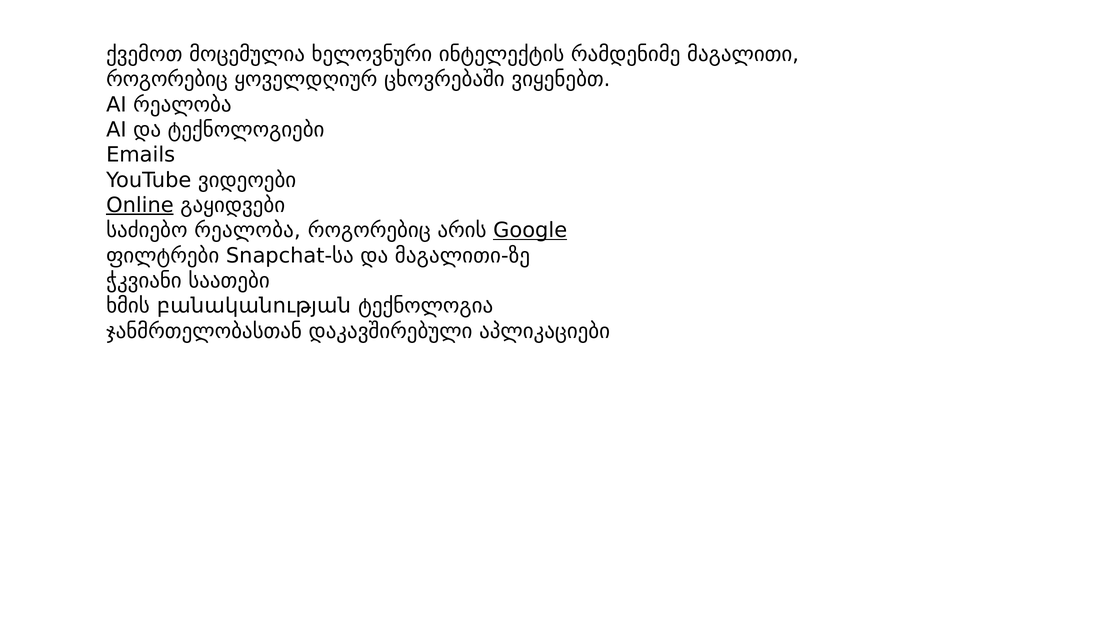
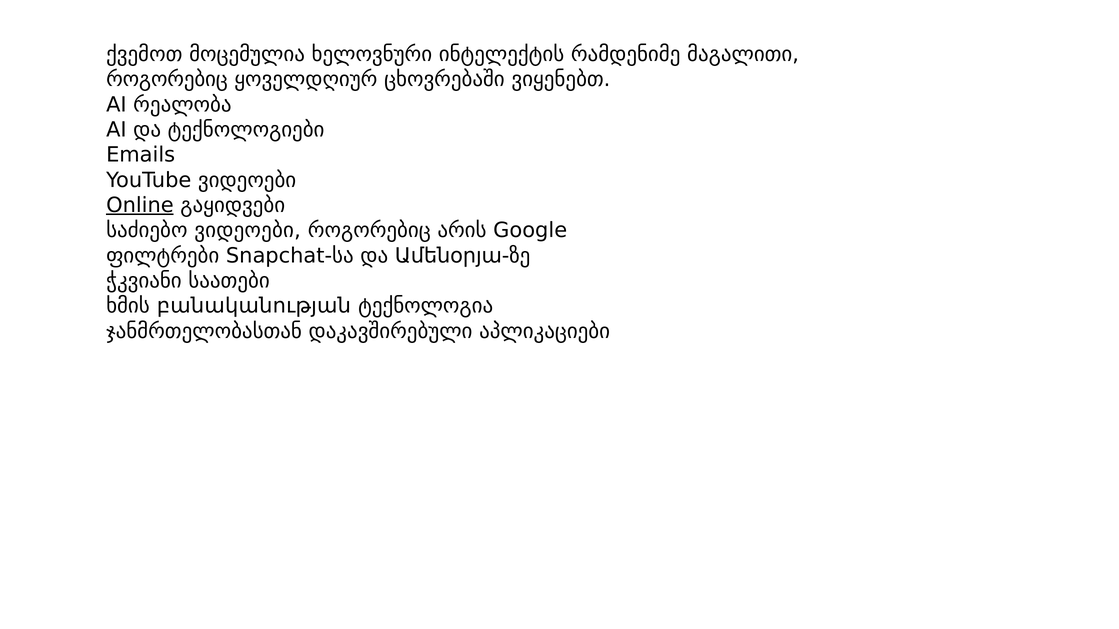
საძიებო რეალობა: რეალობა -> ვიდეოები (248, 231)
Google underline: present -> none (530, 231)
მაგალითი-ზე: მაგალითი-ზე -> Ամենօրյա-ზე (463, 256)
